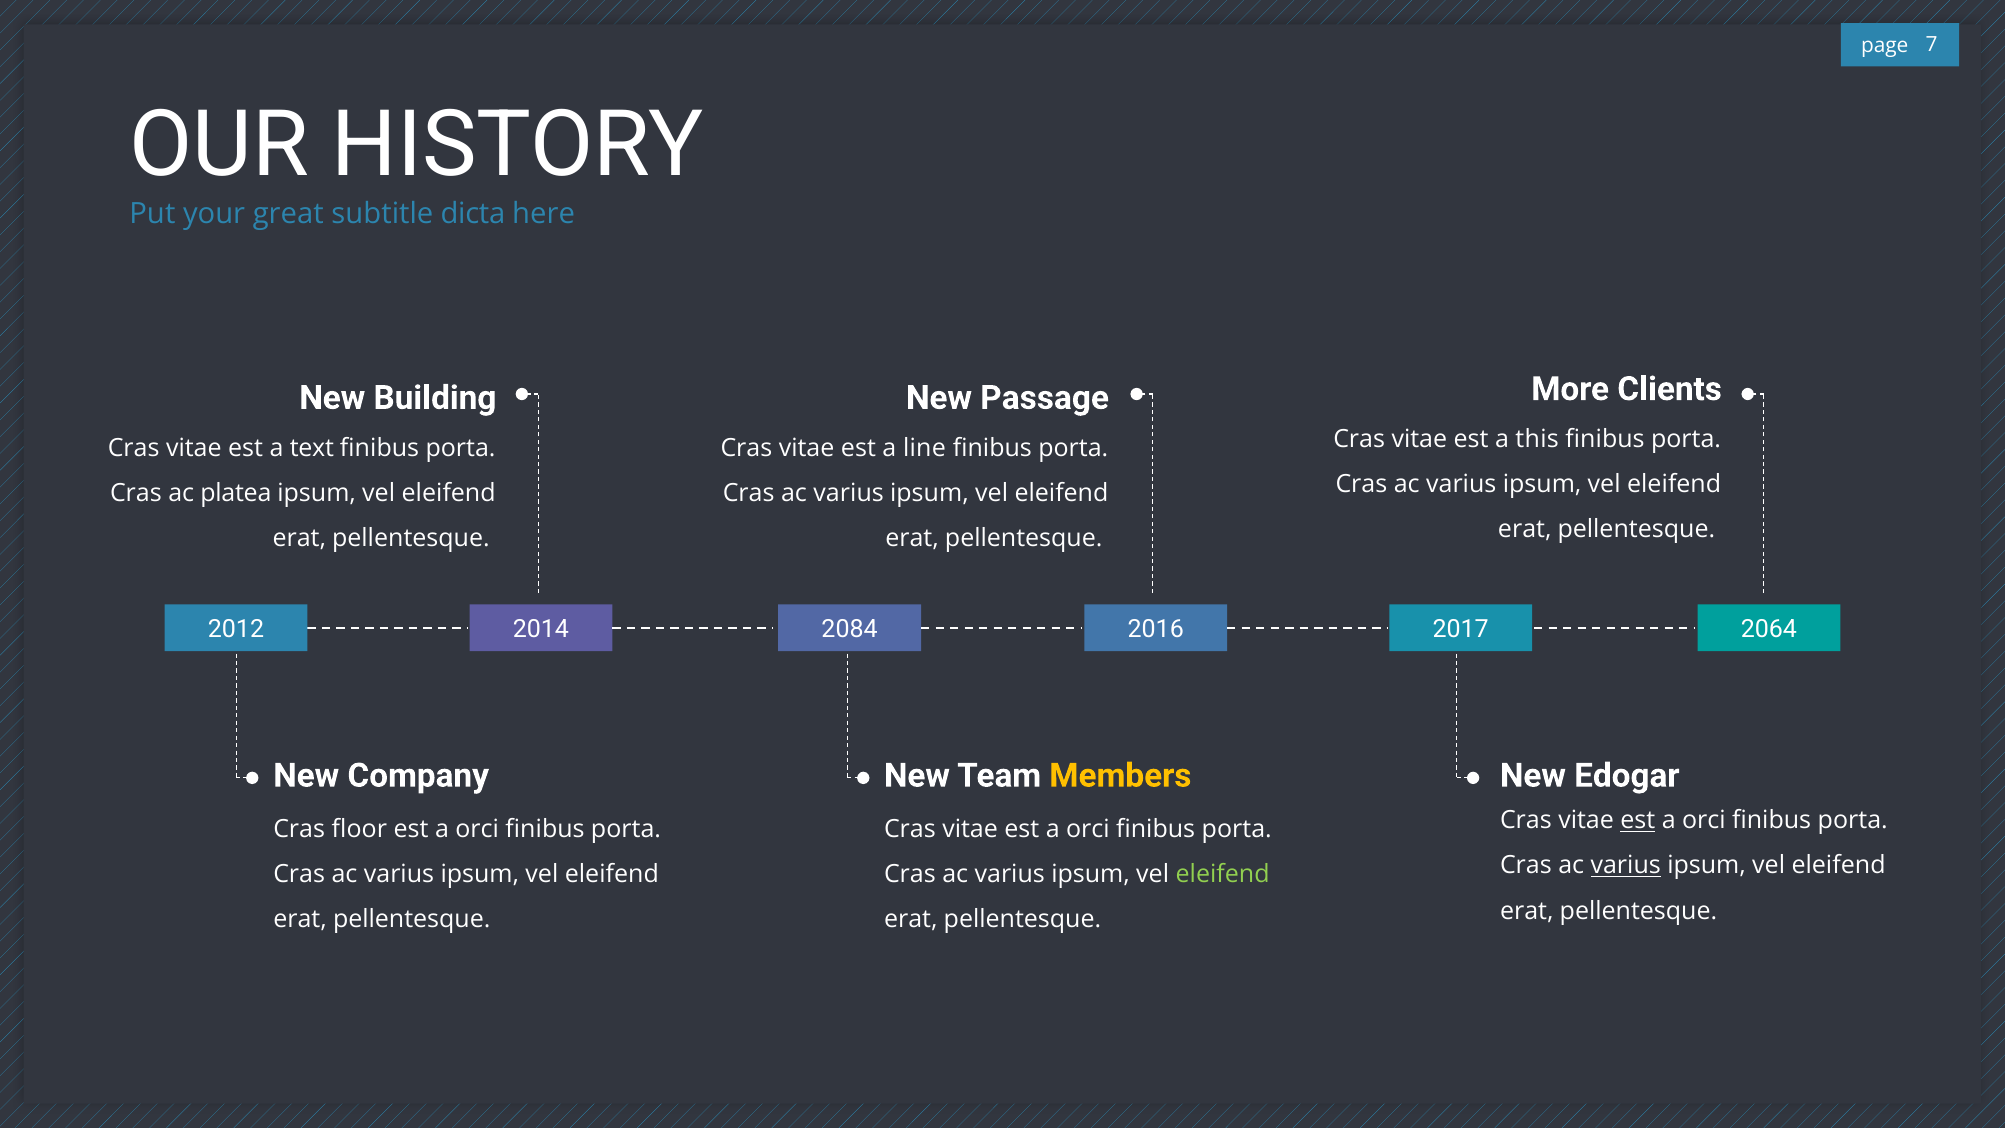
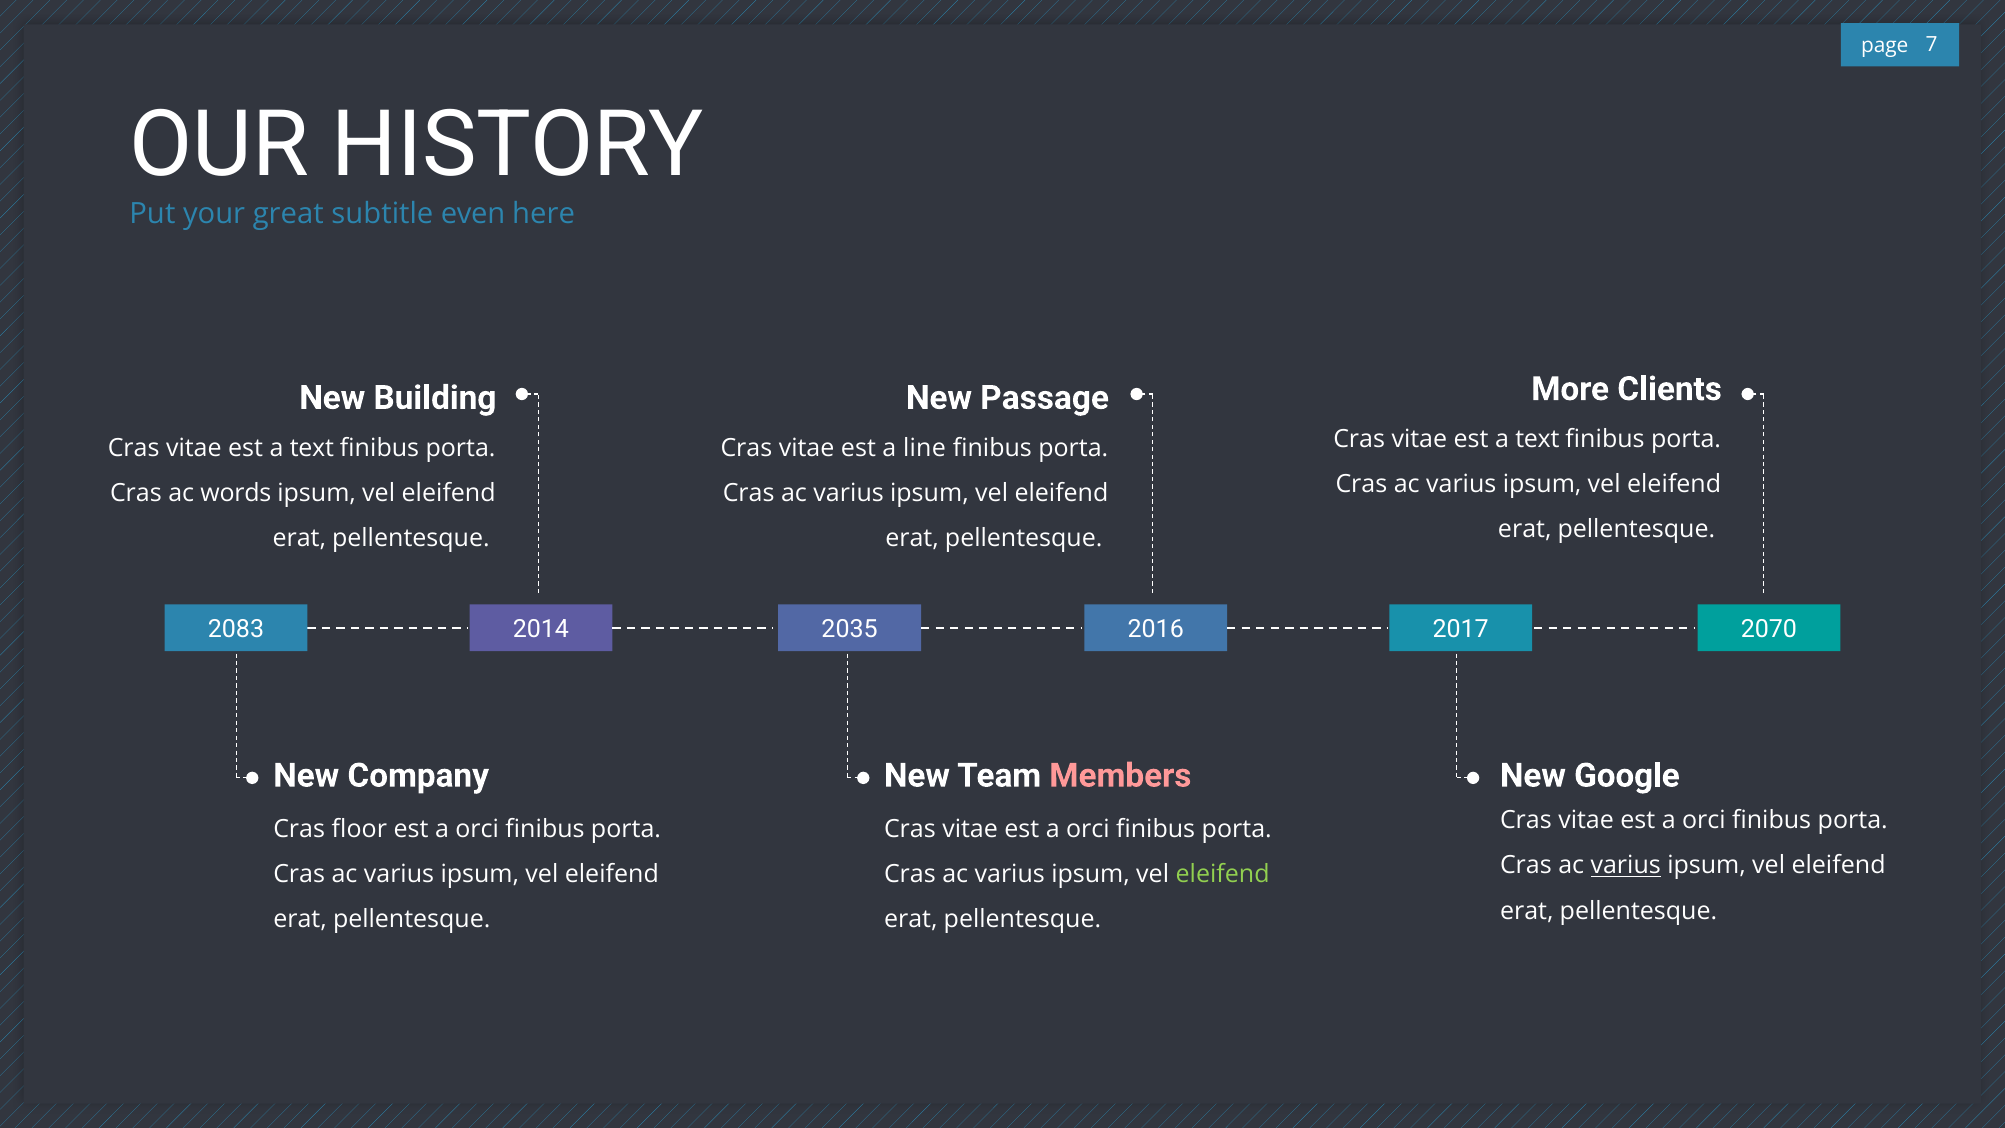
dicta: dicta -> even (473, 214)
this: this -> text (1537, 439)
platea: platea -> words (236, 493)
2012: 2012 -> 2083 (236, 629)
2084: 2084 -> 2035 (850, 629)
2064: 2064 -> 2070 (1769, 629)
Members colour: yellow -> pink (1120, 775)
Edogar: Edogar -> Google (1627, 775)
est underline: present -> none (1638, 820)
